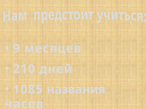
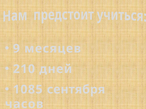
названия: названия -> сентября (76, 90)
